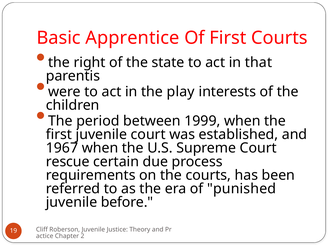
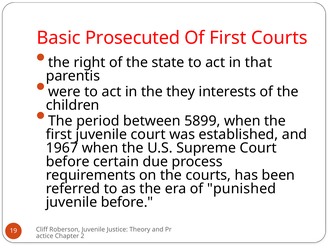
Apprentice: Apprentice -> Prosecuted (133, 38)
play: play -> they (181, 92)
1999: 1999 -> 5899 (202, 121)
rescue: rescue -> before (68, 162)
